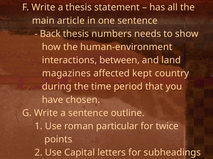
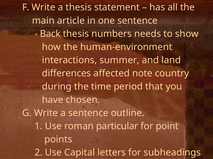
between: between -> summer (120, 60)
magazines: magazines -> differences (66, 74)
kept: kept -> note (142, 74)
twice: twice -> point (167, 127)
